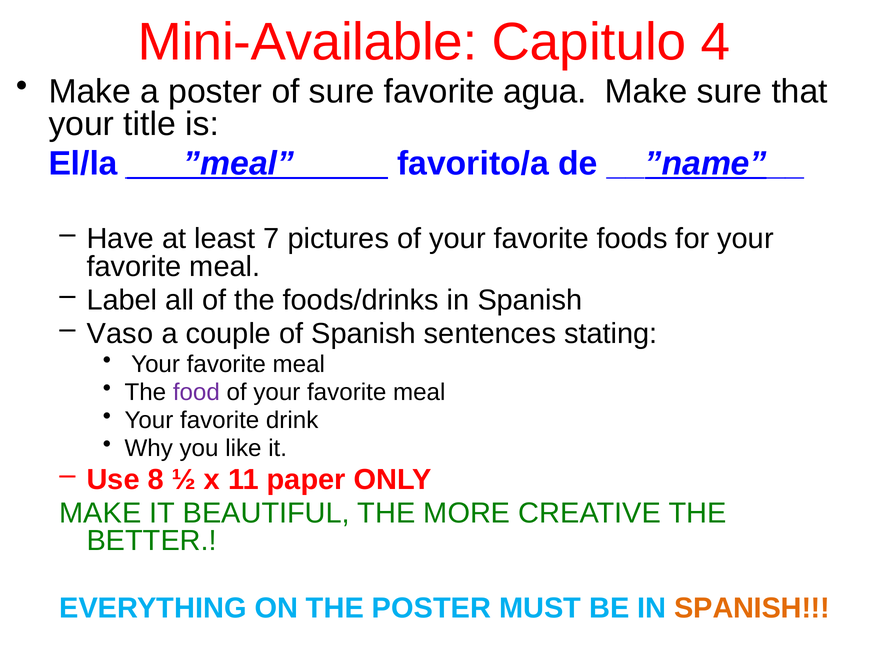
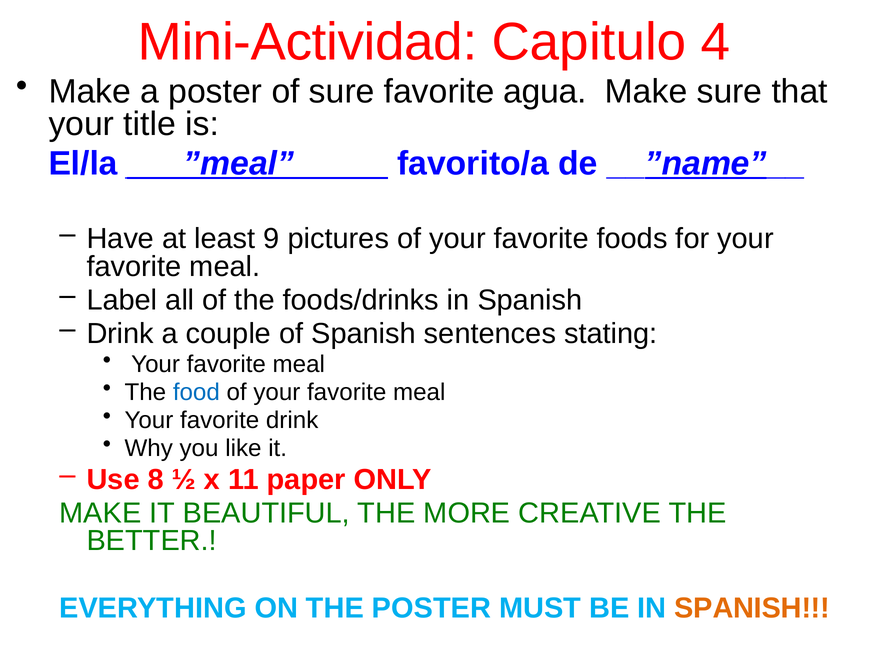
Mini-Available: Mini-Available -> Mini-Actividad (307, 42)
7: 7 -> 9 (272, 239)
Vaso: Vaso -> Drink (120, 334)
food colour: purple -> blue (196, 392)
